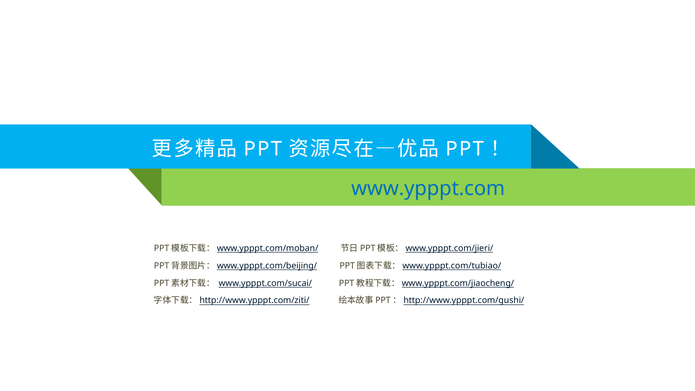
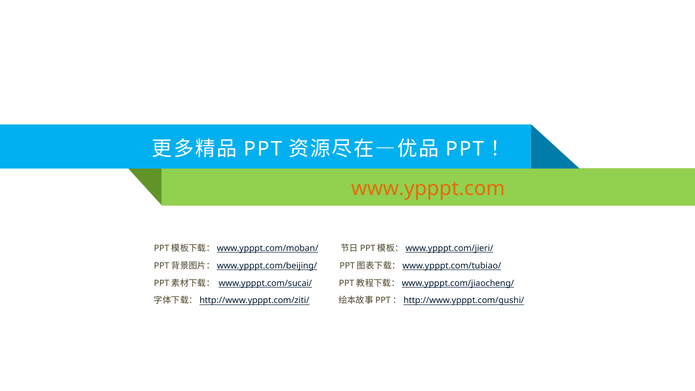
www.ypppt.com colour: blue -> orange (428, 188)
